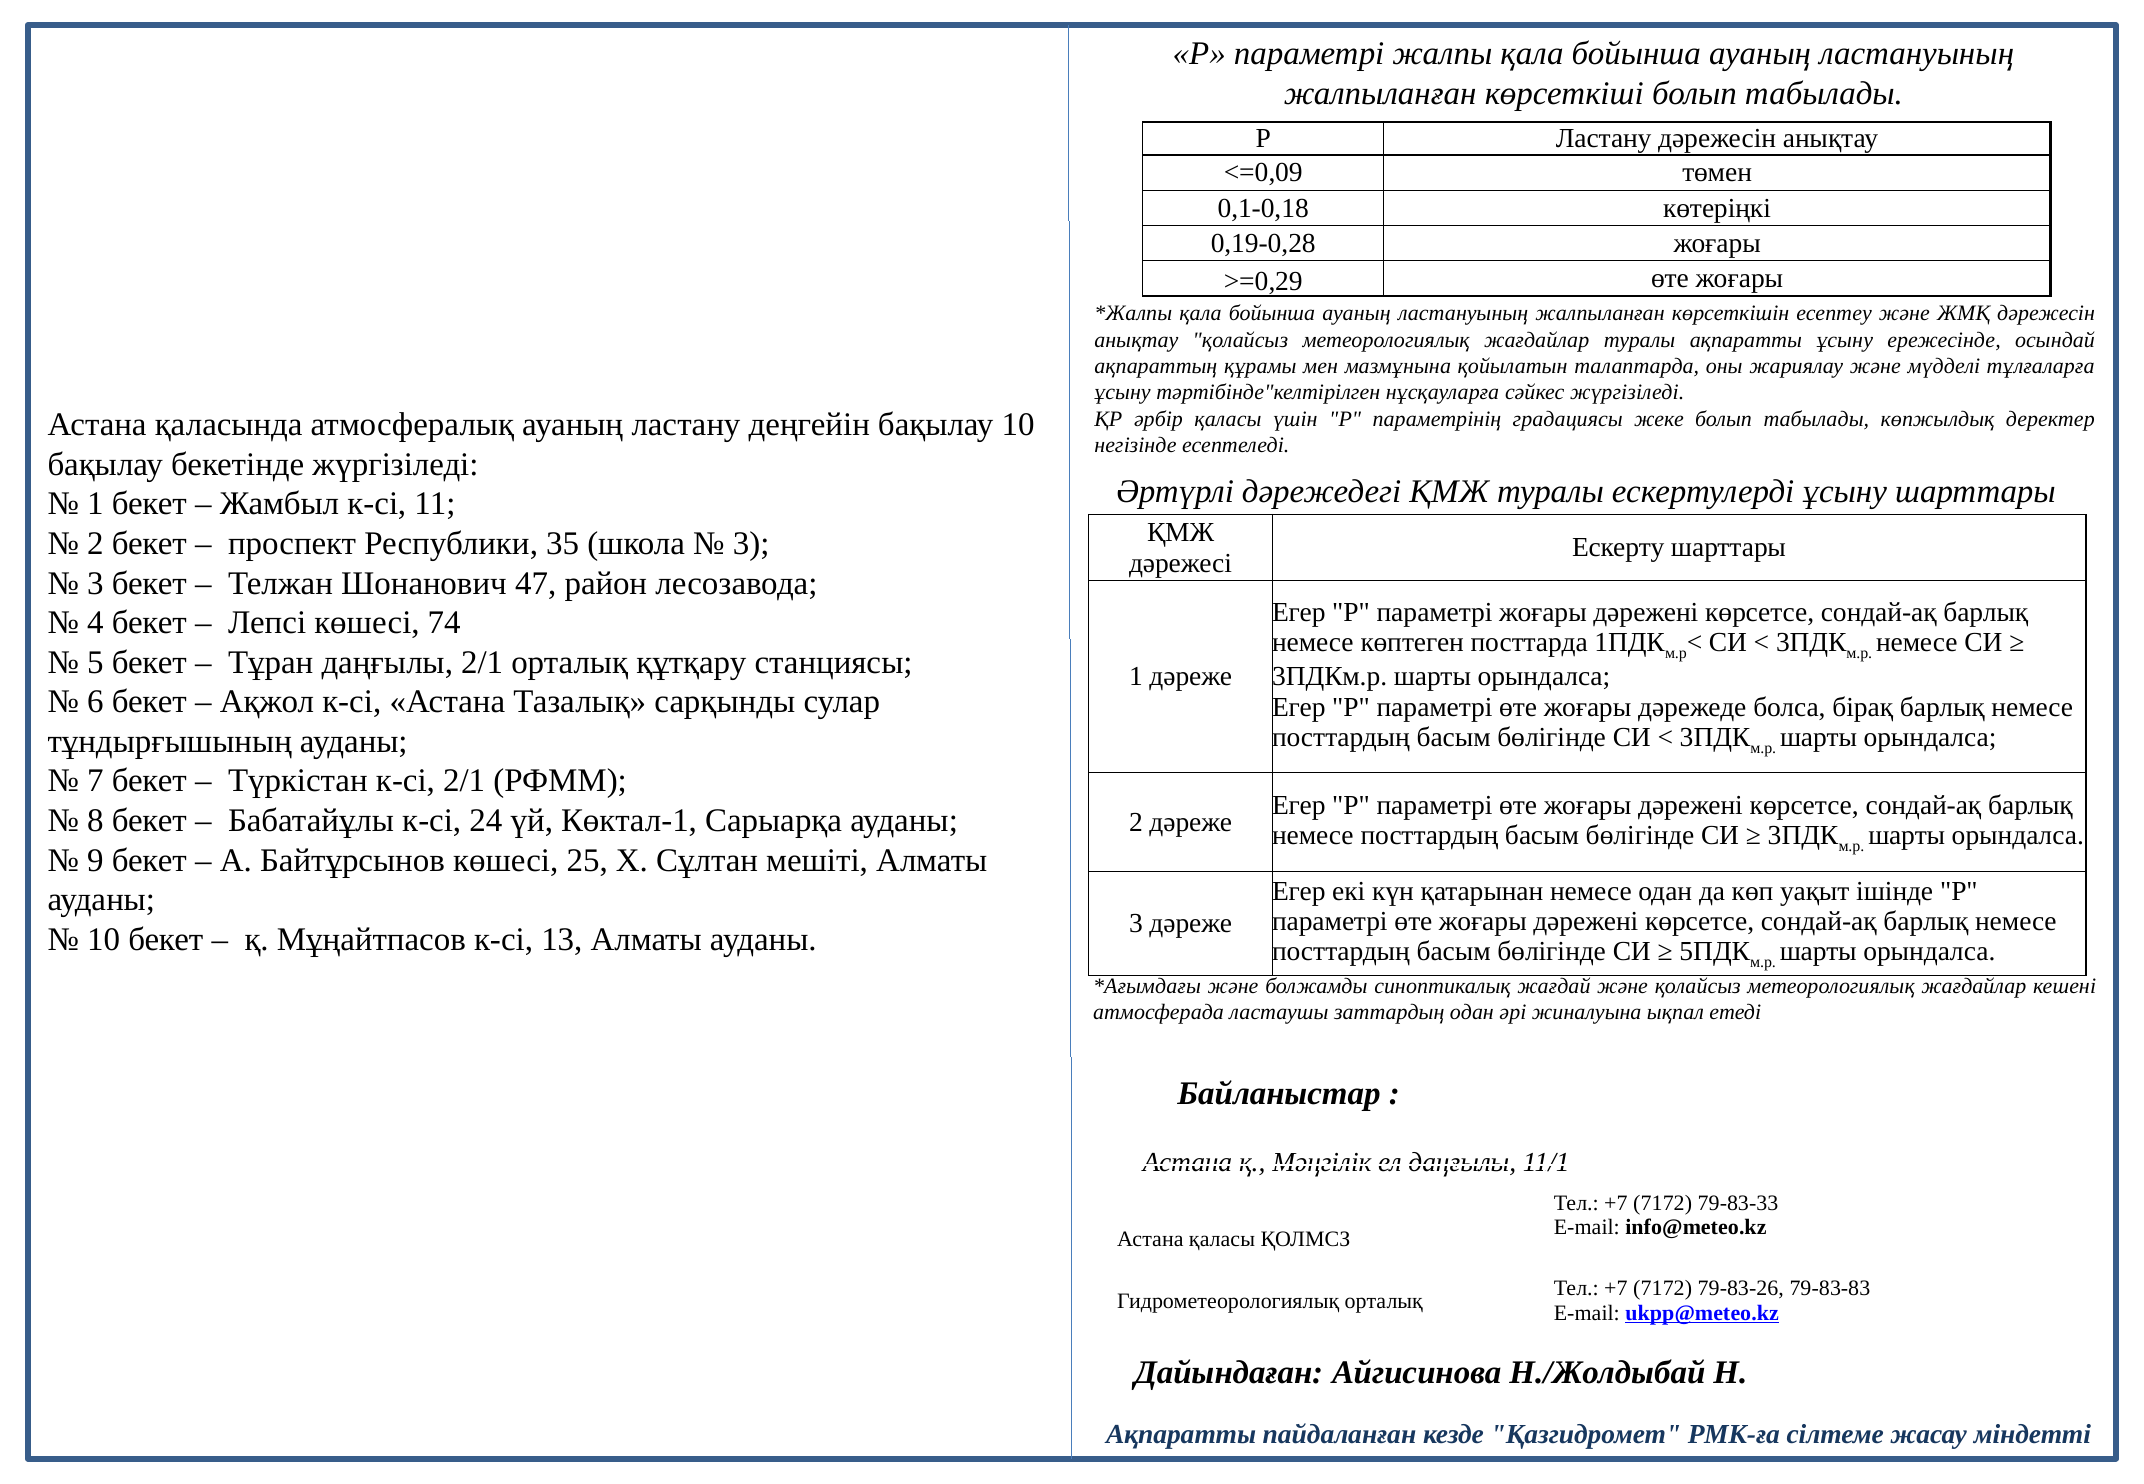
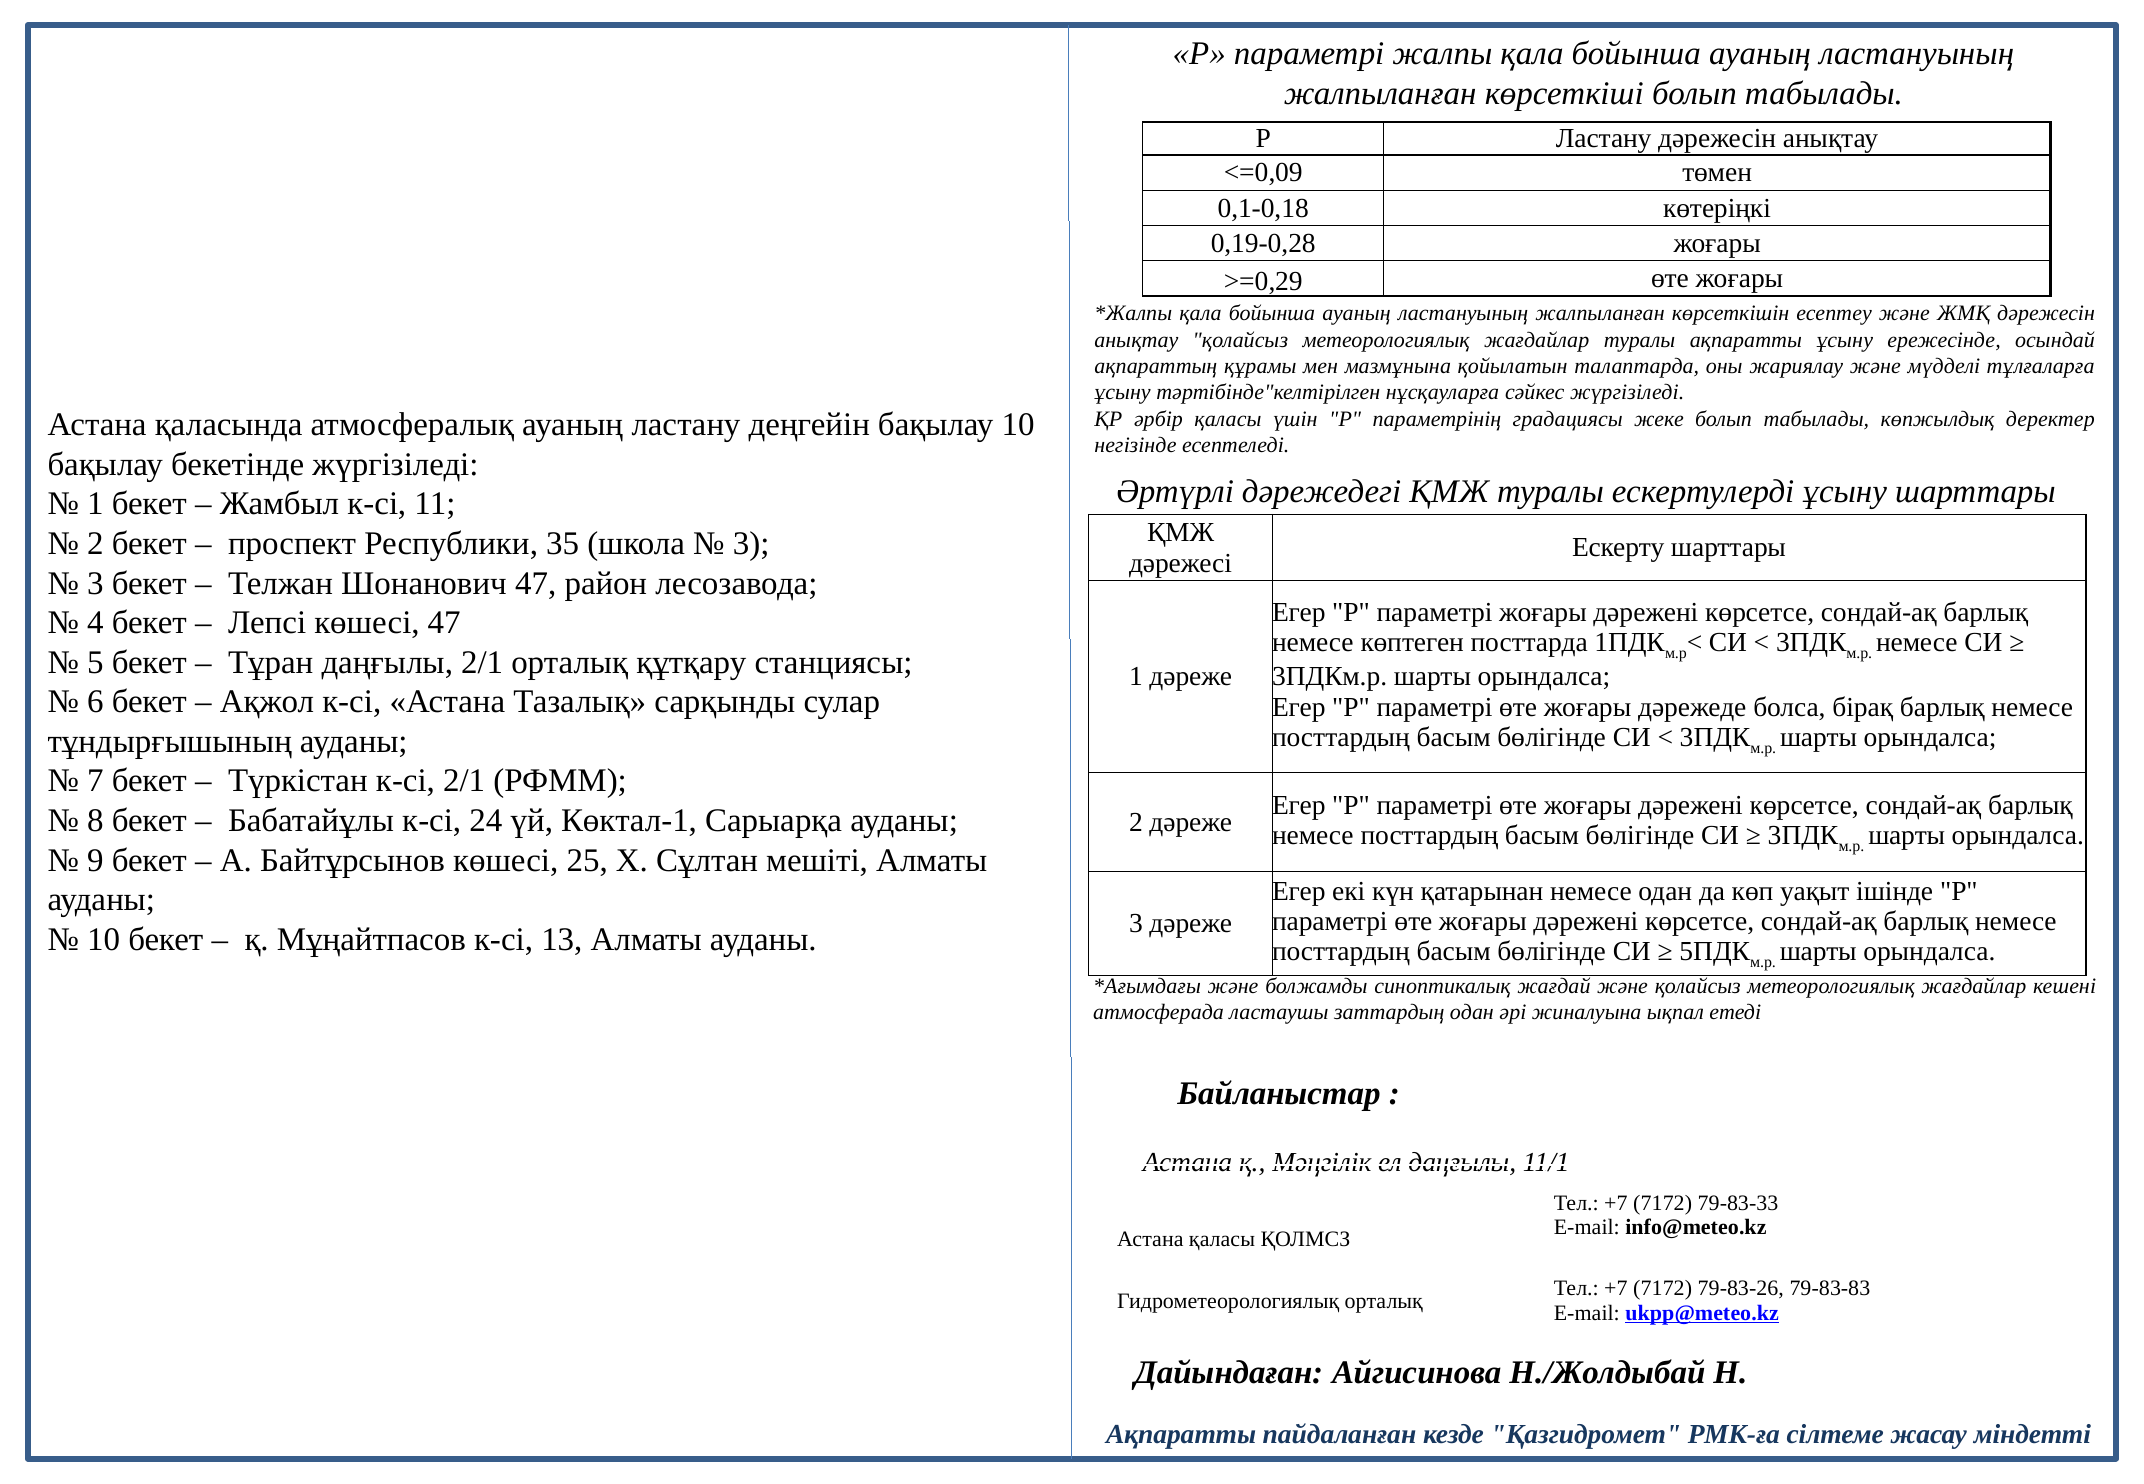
көшесі 74: 74 -> 47 (444, 623)
